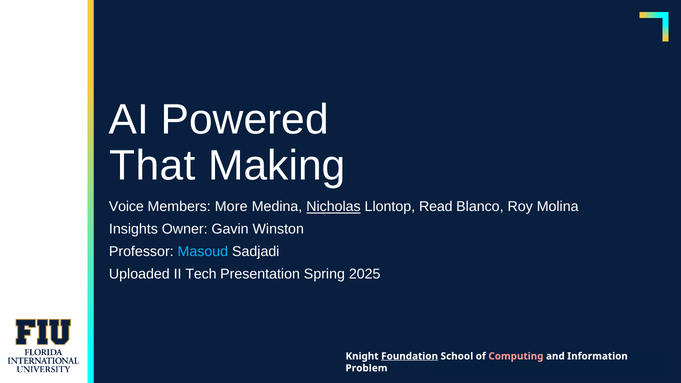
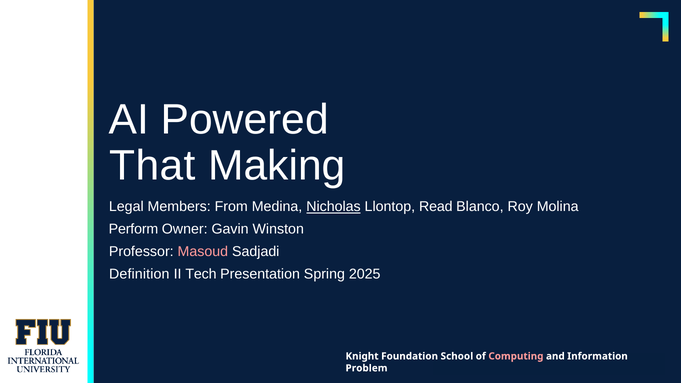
Voice: Voice -> Legal (126, 207)
More: More -> From (231, 207)
Insights: Insights -> Perform (133, 229)
Masoud colour: light blue -> pink (203, 252)
Uploaded: Uploaded -> Definition (139, 274)
Foundation underline: present -> none (410, 356)
